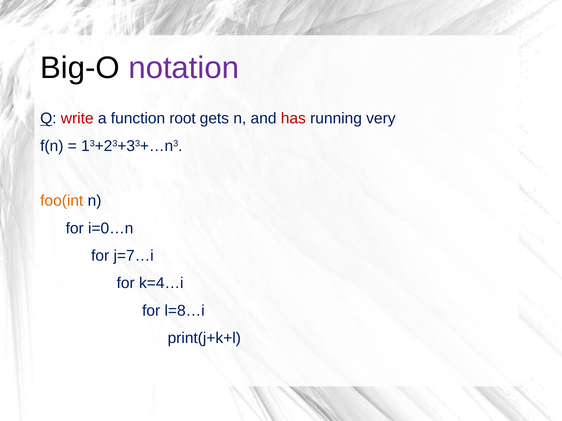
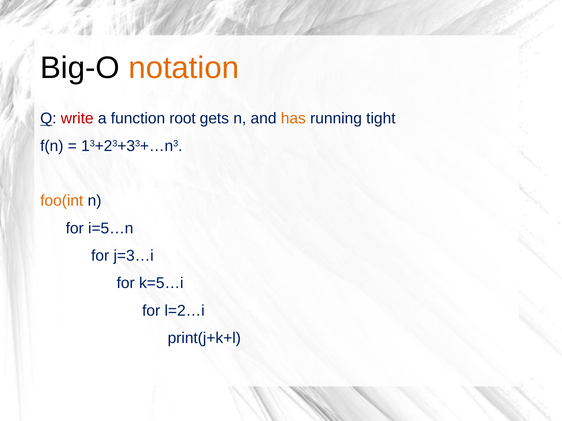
notation colour: purple -> orange (184, 68)
has colour: red -> orange (293, 119)
very: very -> tight (381, 119)
i=0…n: i=0…n -> i=5…n (111, 229)
j=7…i: j=7…i -> j=3…i (134, 256)
k=4…i: k=4…i -> k=5…i (161, 283)
l=8…i: l=8…i -> l=2…i (185, 311)
